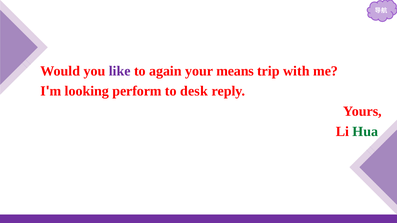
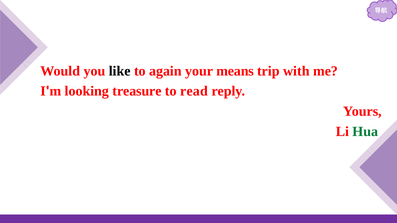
like colour: purple -> black (120, 71)
perform: perform -> treasure (137, 91)
desk: desk -> read (194, 91)
